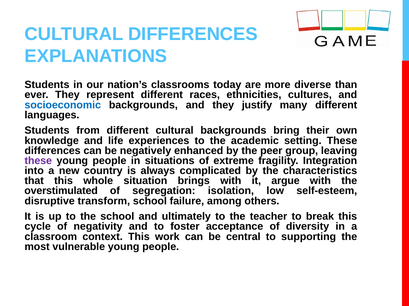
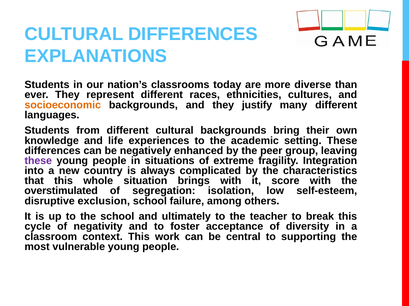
socioeconomic colour: blue -> orange (63, 105)
argue: argue -> score (285, 181)
transform: transform -> exclusion (104, 201)
